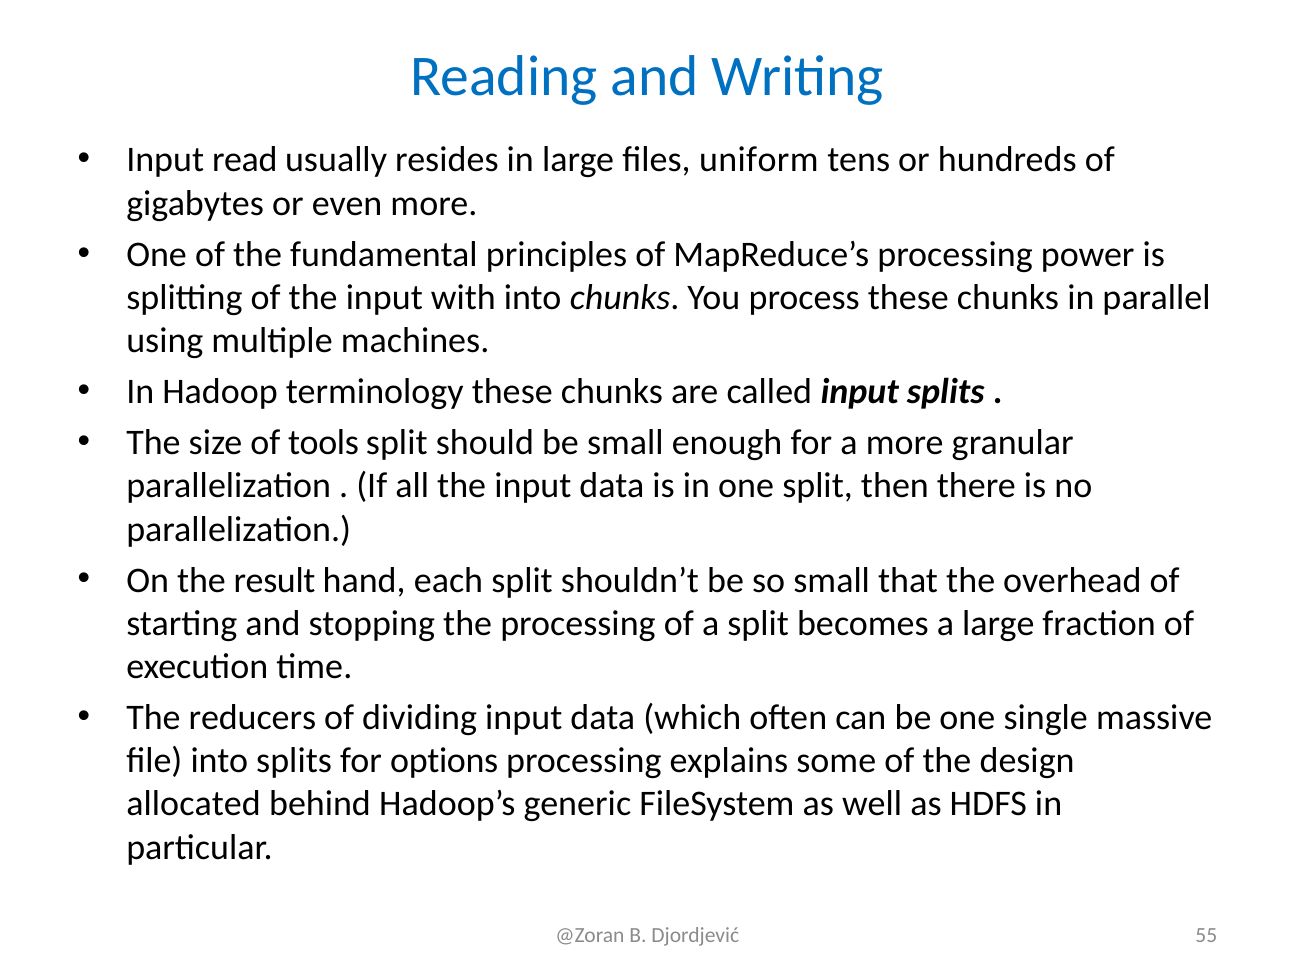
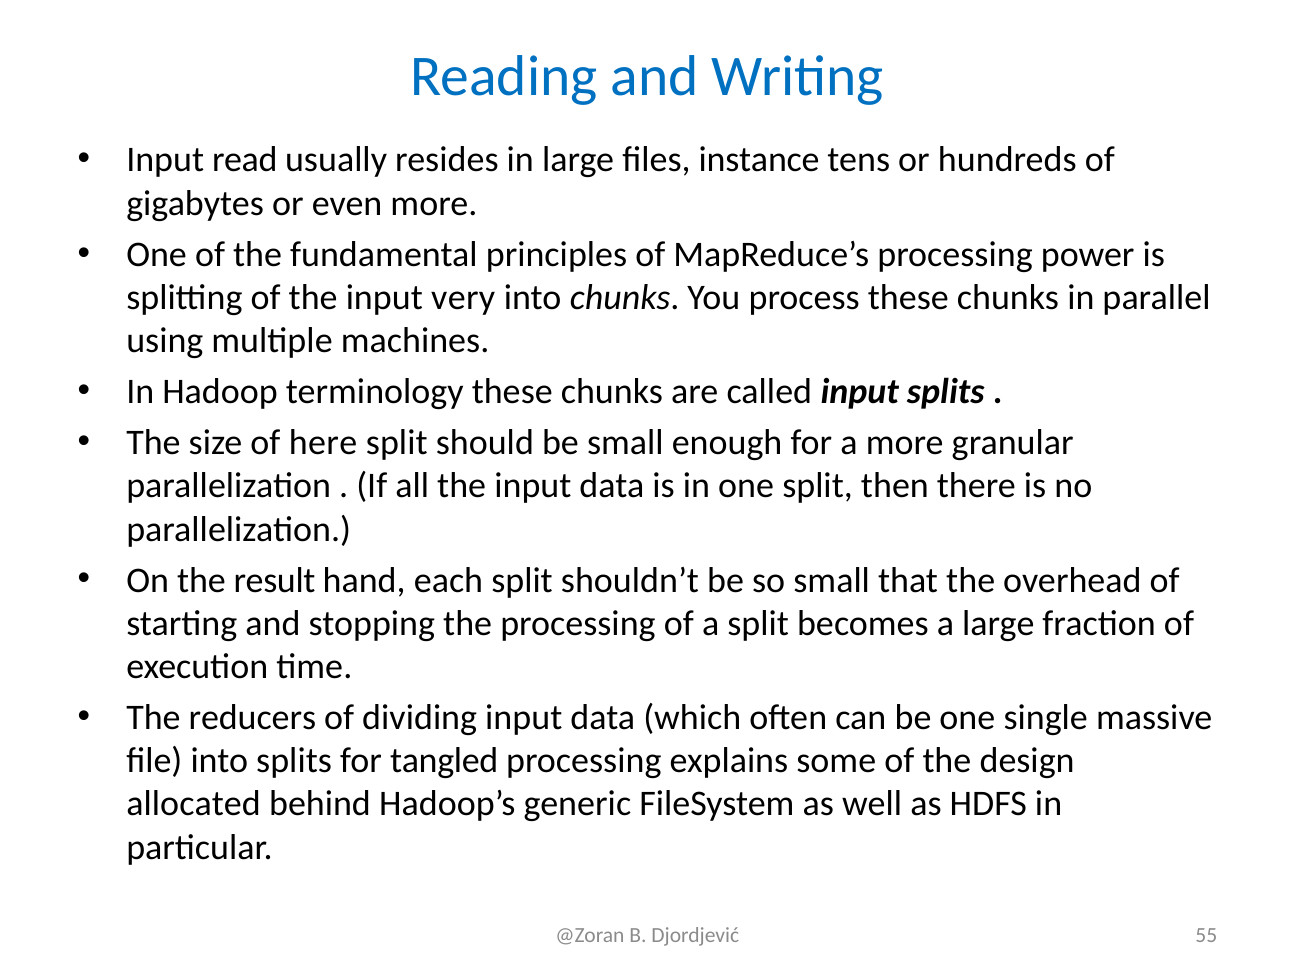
uniform: uniform -> instance (759, 160)
with: with -> very (463, 298)
tools: tools -> here (323, 443)
options: options -> tangled (444, 761)
